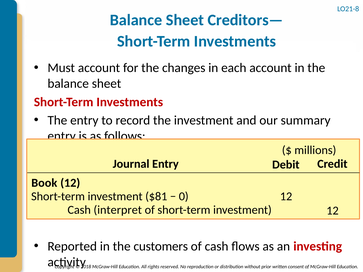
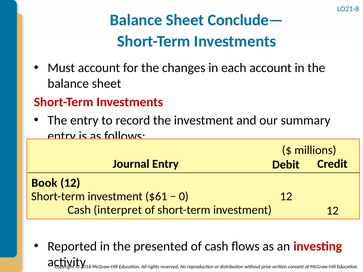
Creditors—: Creditors— -> Conclude— (245, 20)
$81: $81 -> $61 (156, 197)
customers: customers -> presented (161, 247)
